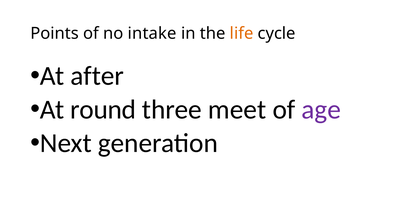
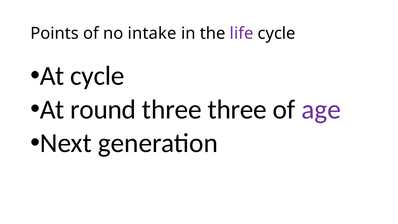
life colour: orange -> purple (242, 33)
At after: after -> cycle (97, 76)
three meet: meet -> three (237, 109)
